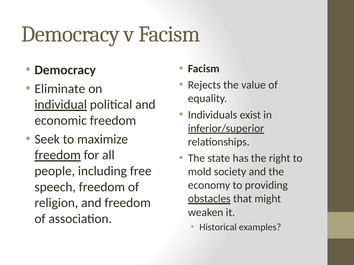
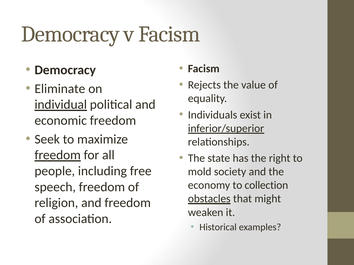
providing: providing -> collection (266, 186)
